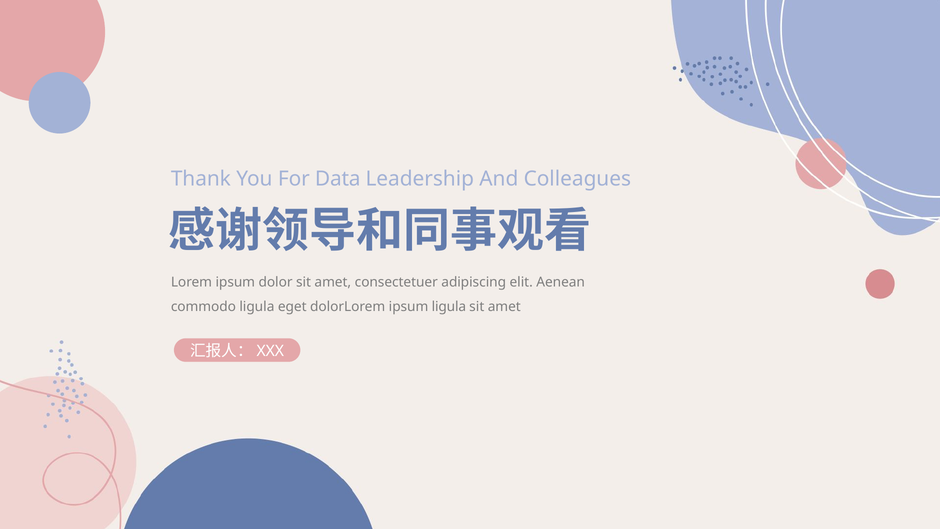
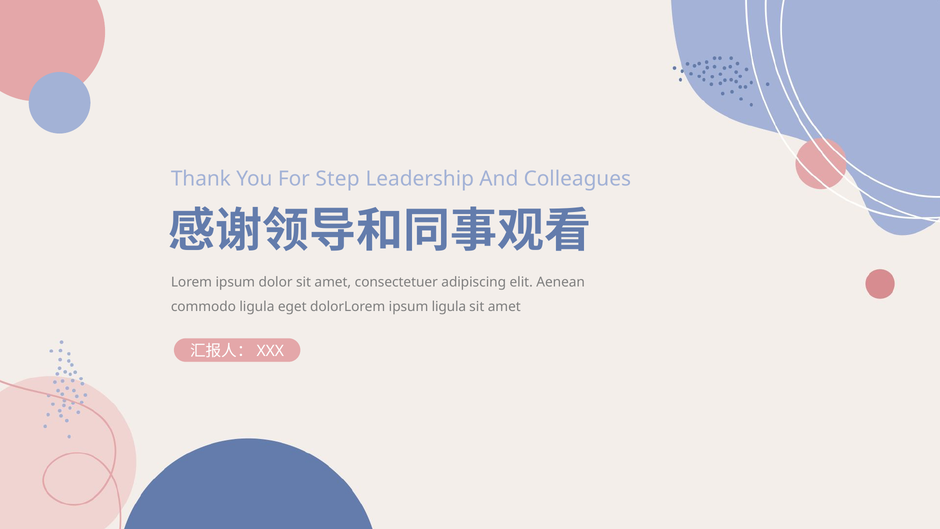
Data: Data -> Step (338, 179)
